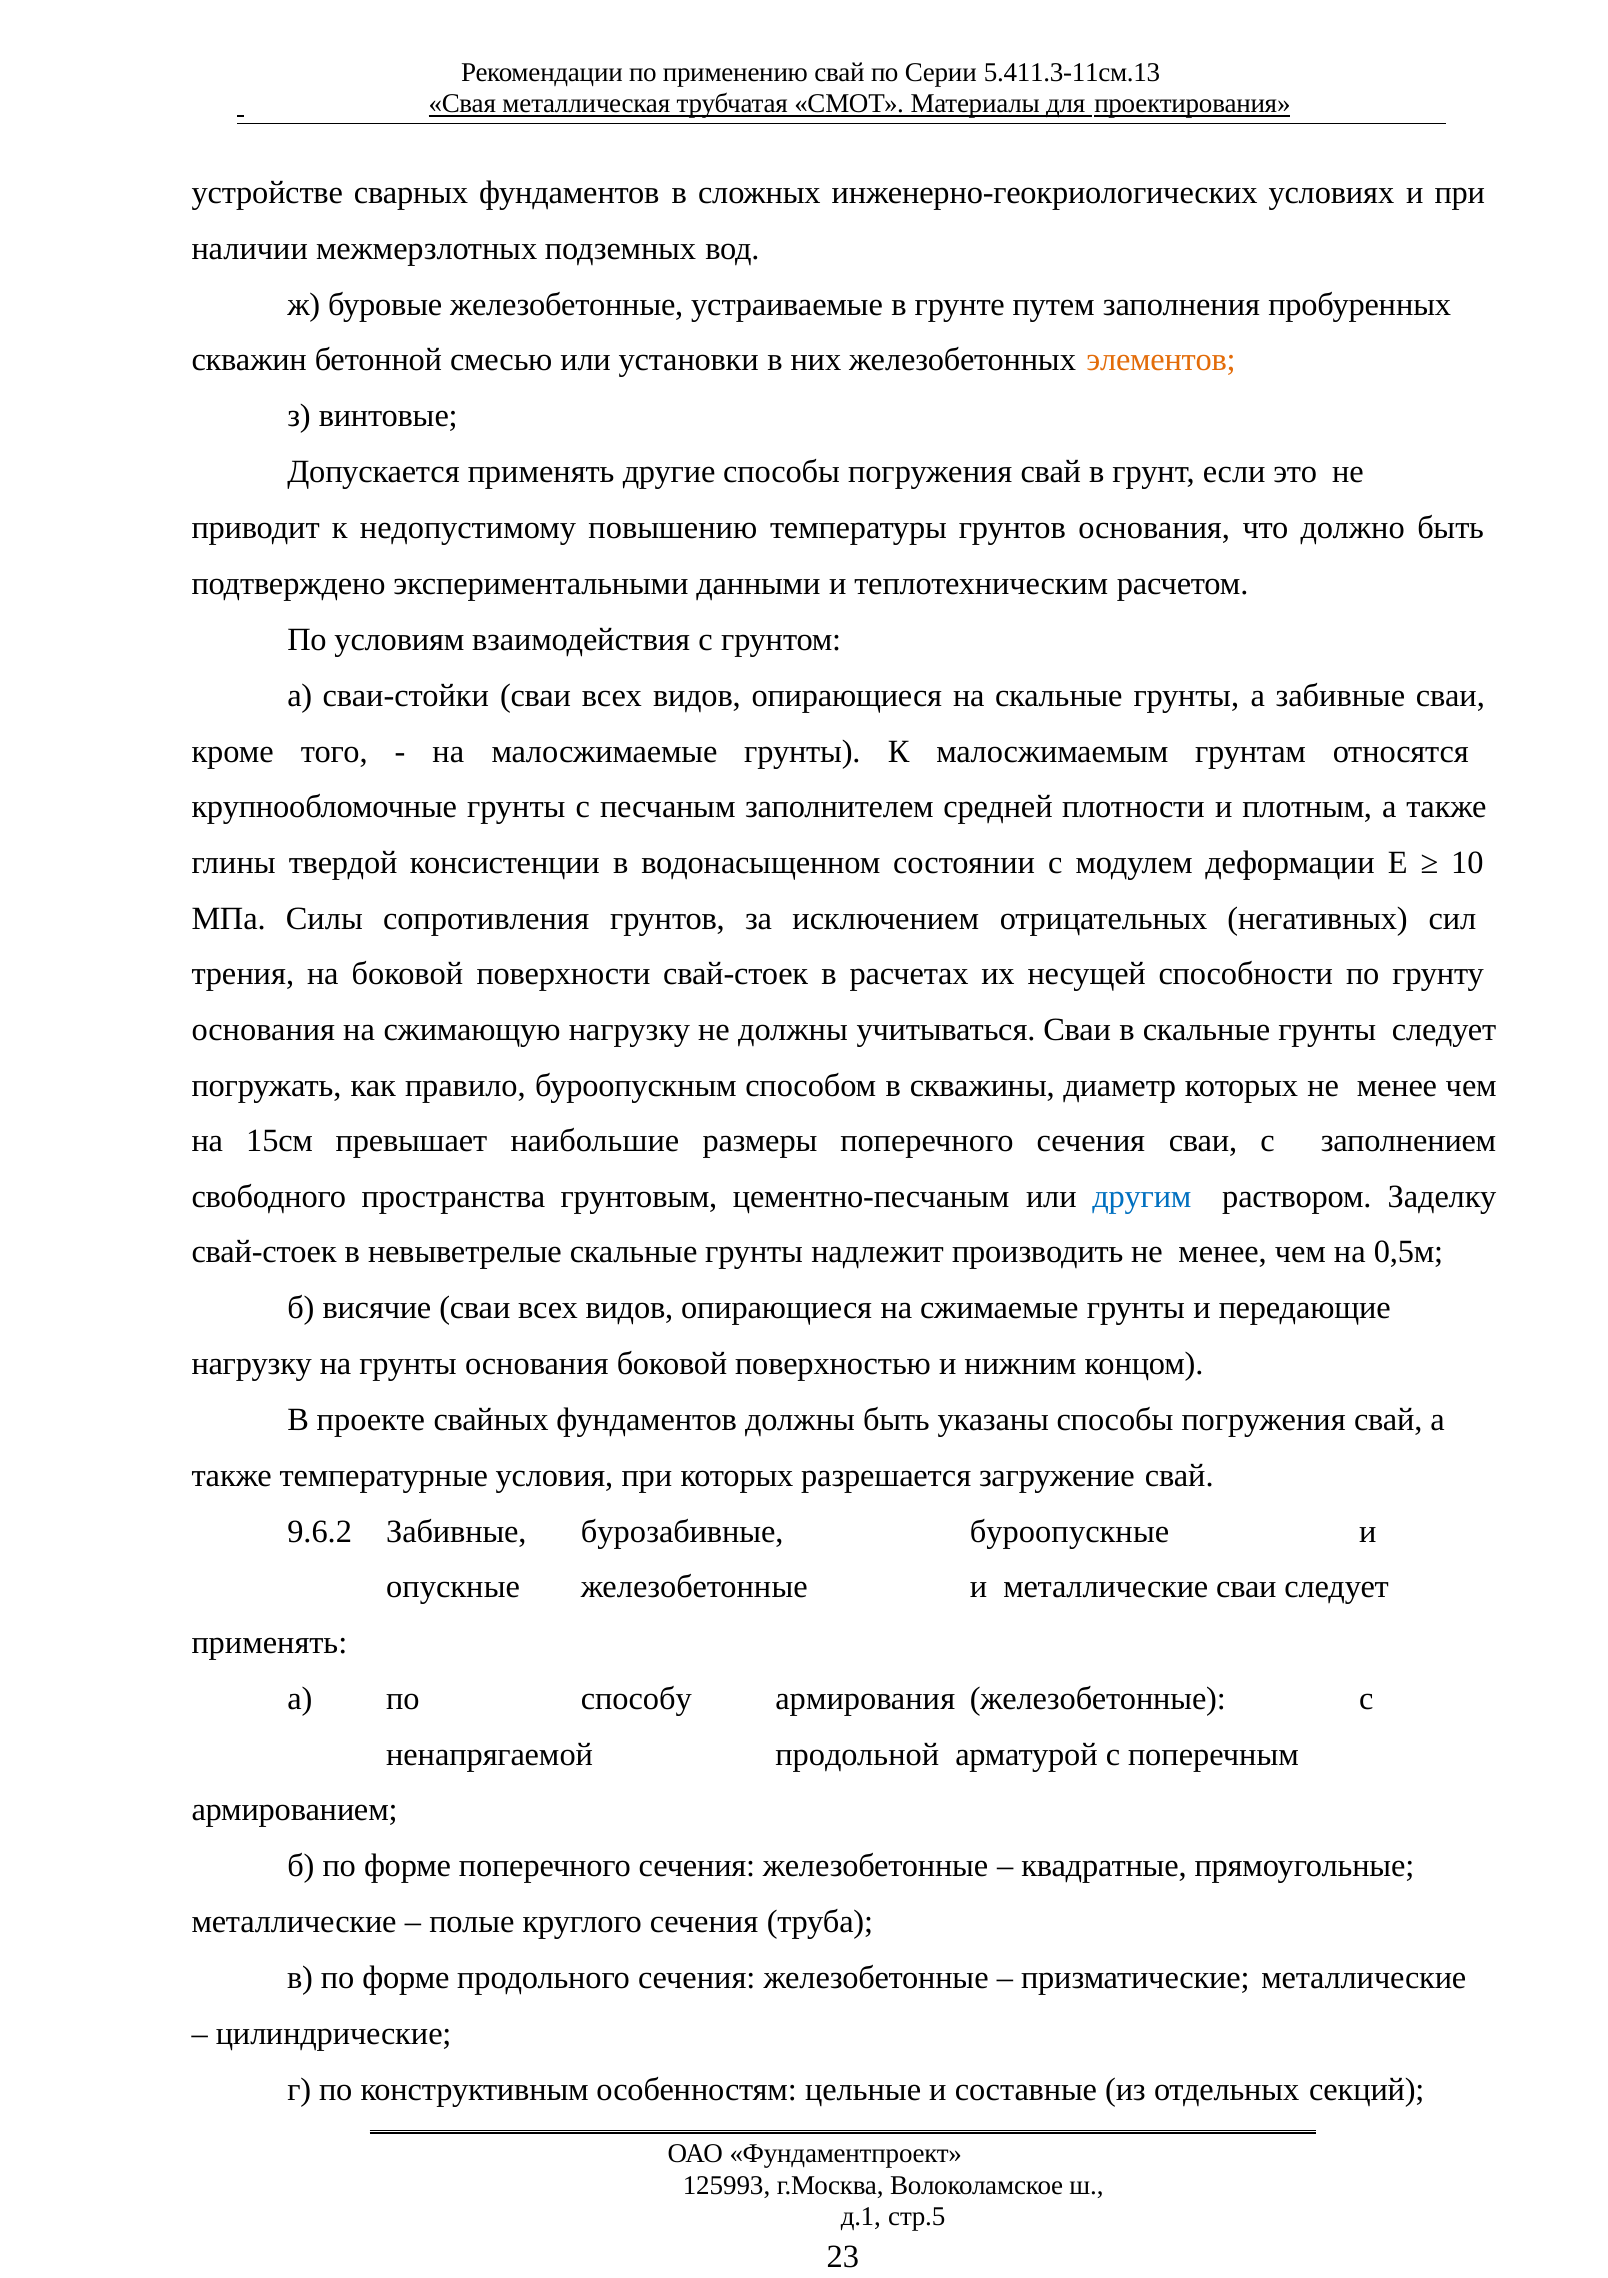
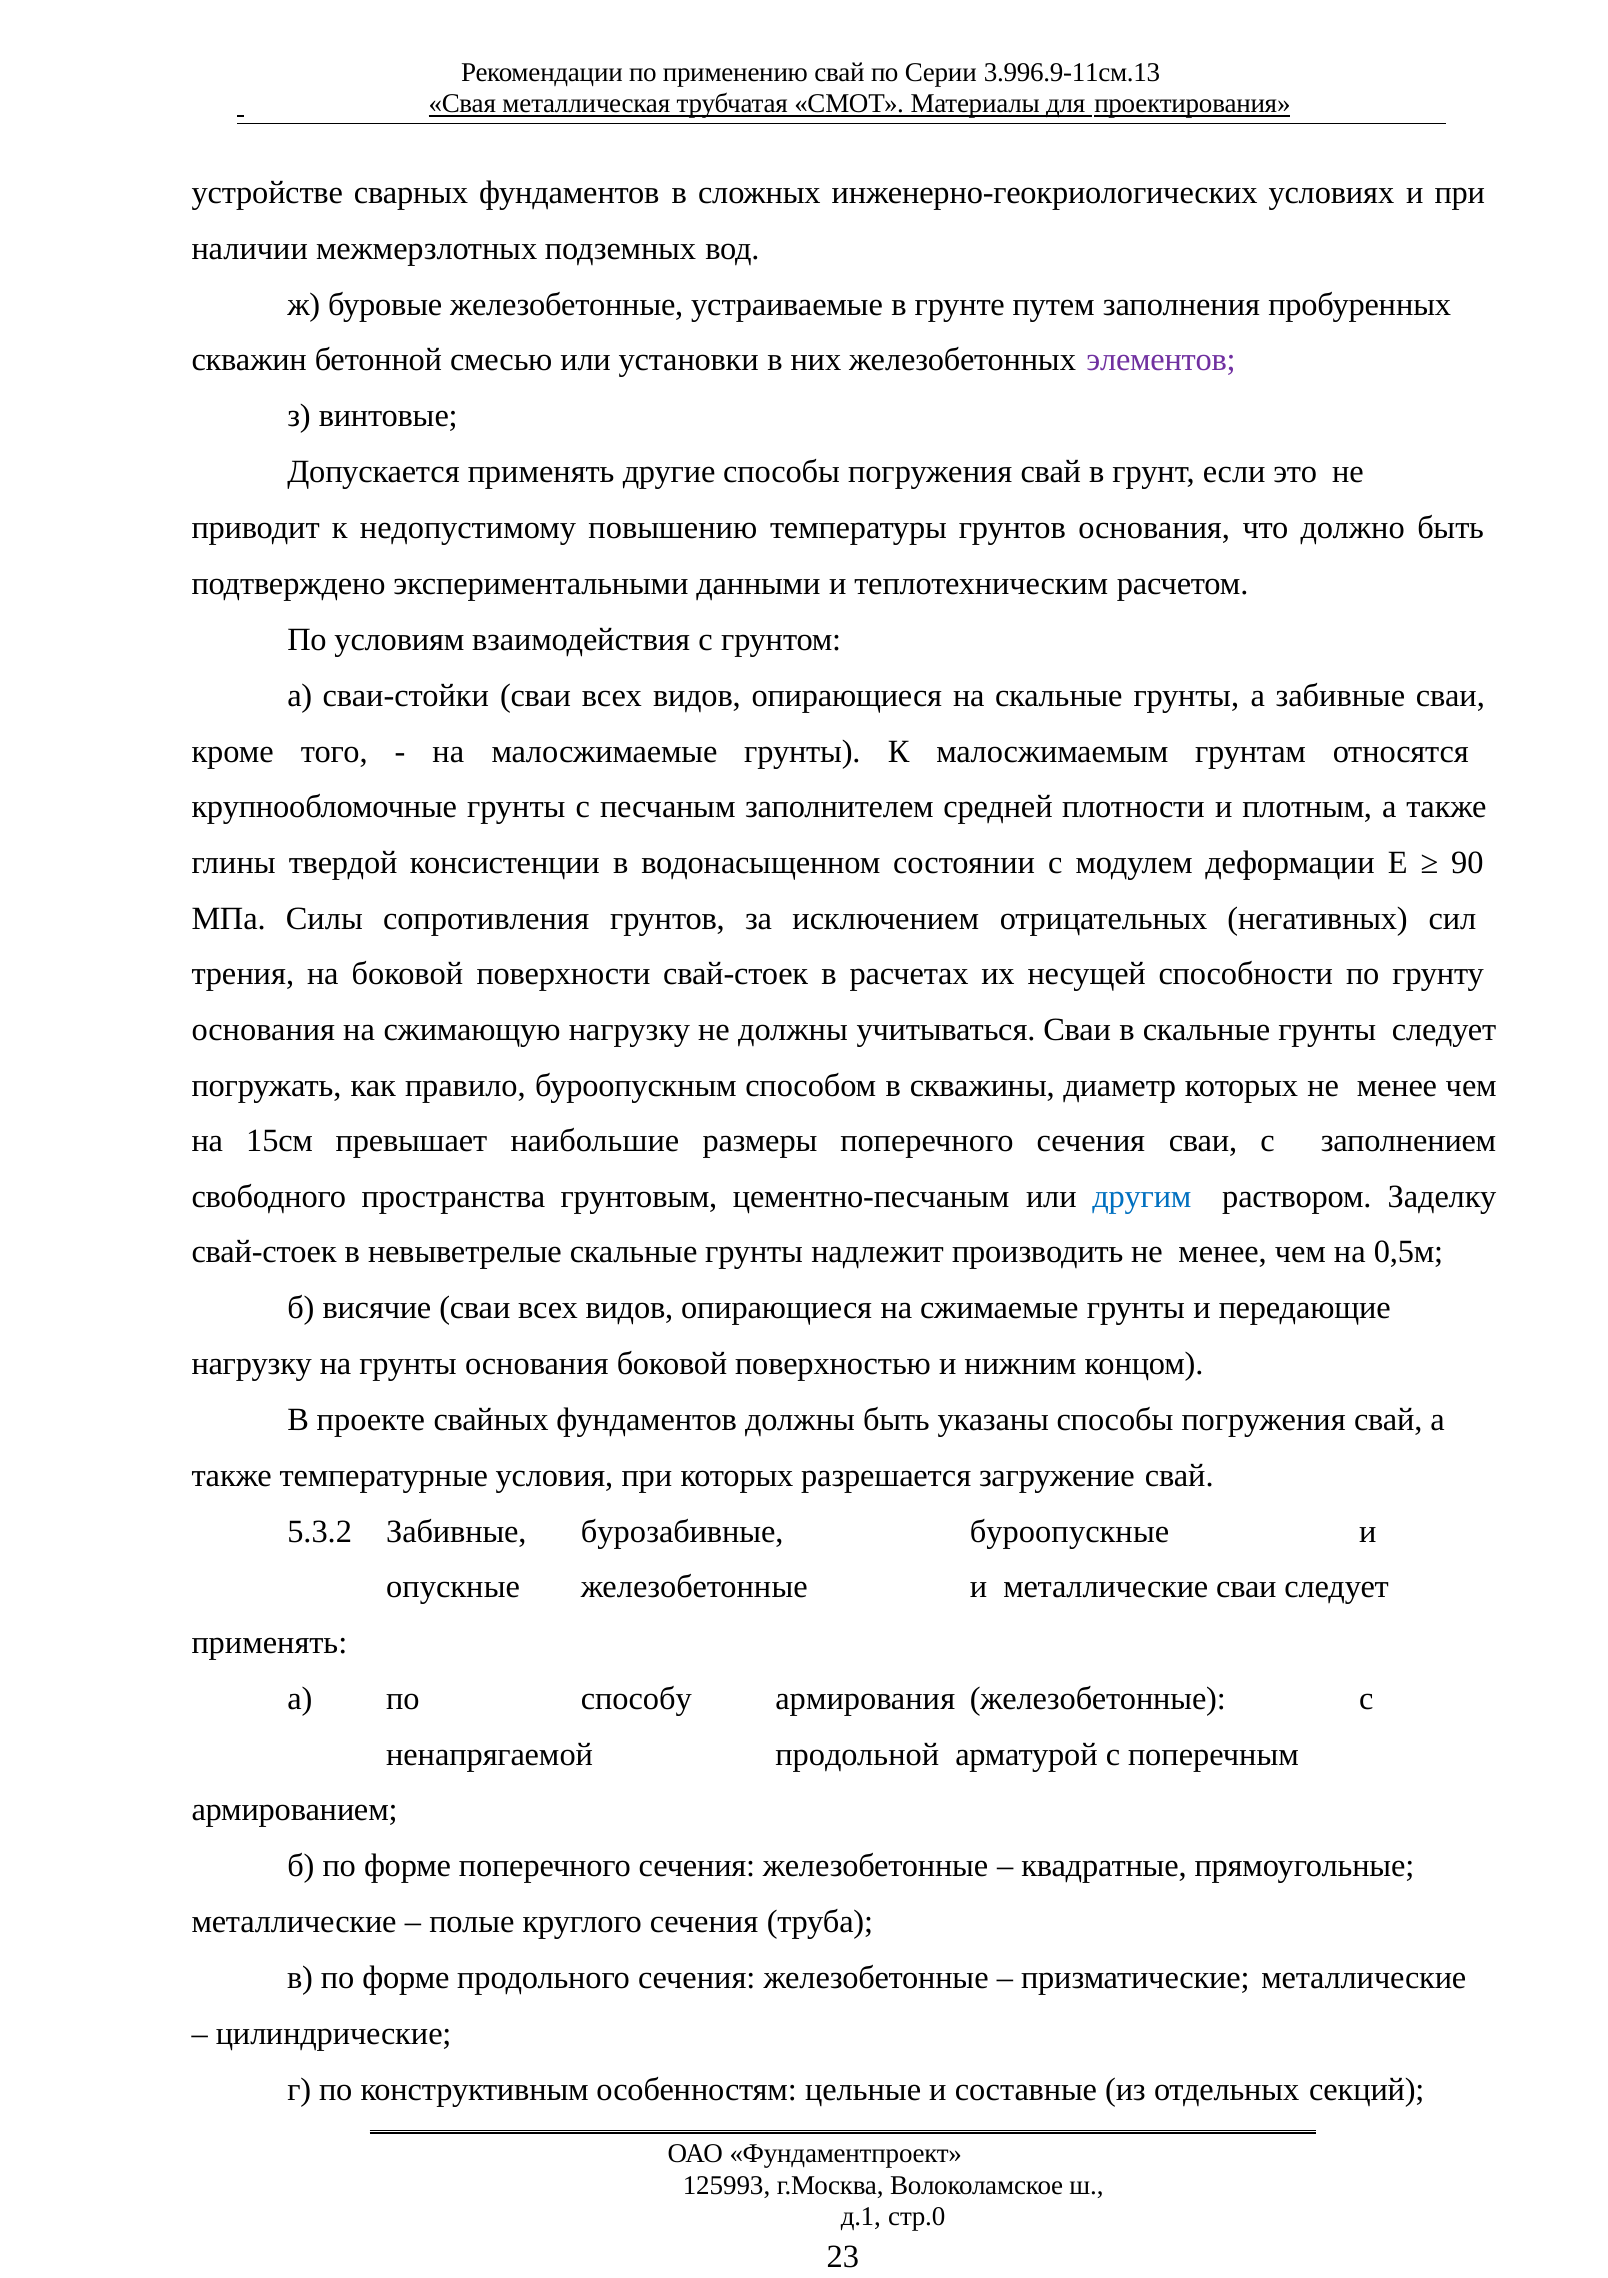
5.411.3-11см.13: 5.411.3-11см.13 -> 3.996.9-11см.13 (1072, 72)
элементов colour: orange -> purple (1161, 360)
10: 10 -> 90 (1467, 862)
9.6.2: 9.6.2 -> 5.3.2 (320, 1531)
стр.5: стр.5 -> стр.0 (917, 2216)
